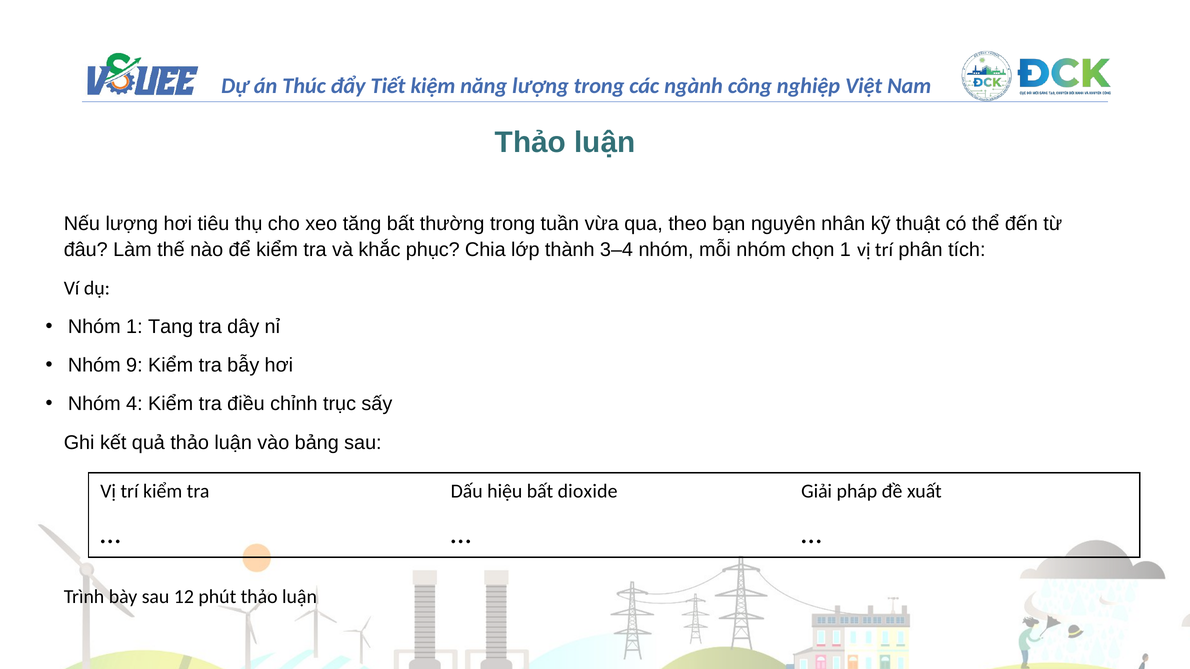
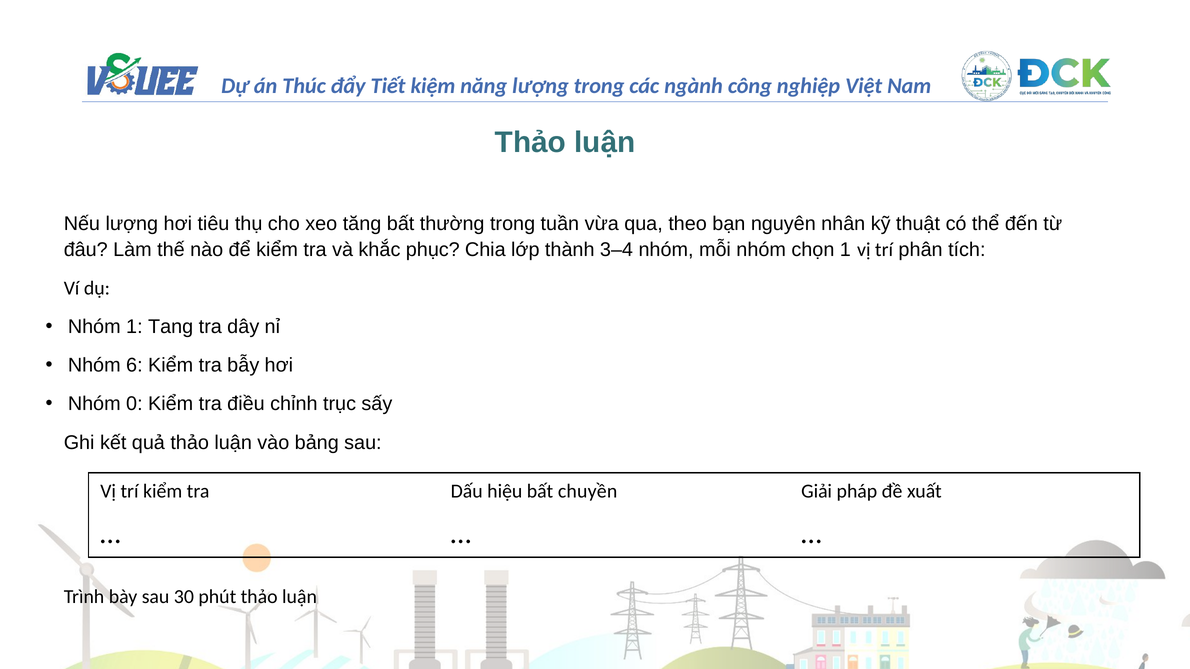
9: 9 -> 6 (134, 366)
4: 4 -> 0 (134, 404)
dioxide: dioxide -> chuyền (588, 491)
12: 12 -> 30 (184, 597)
